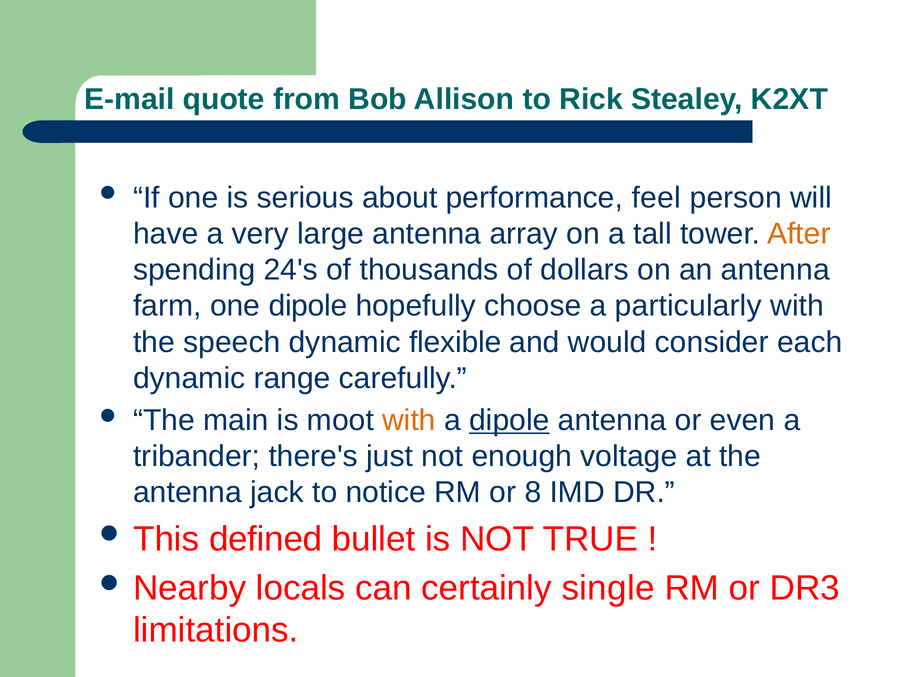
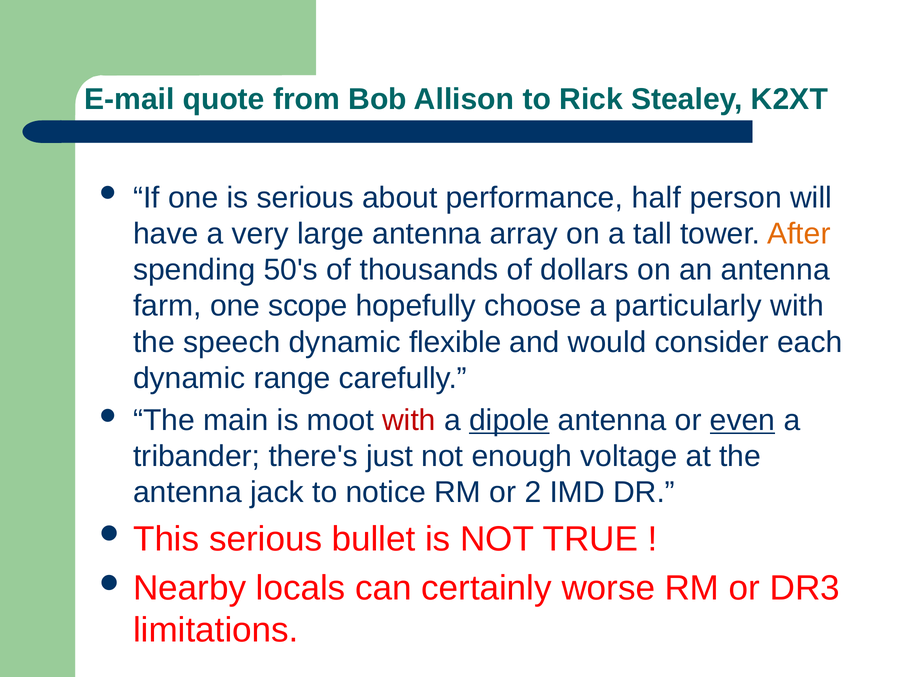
feel: feel -> half (656, 198)
24's: 24's -> 50's (291, 270)
one dipole: dipole -> scope (308, 306)
with colour: orange -> red (409, 420)
even underline: none -> present (743, 420)
8: 8 -> 2 (533, 493)
This defined: defined -> serious (266, 539)
single: single -> worse (608, 588)
